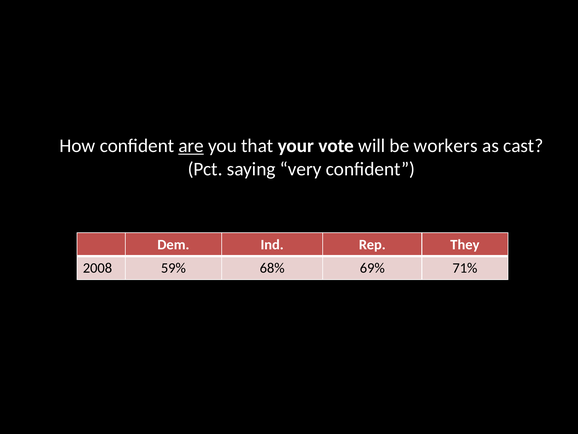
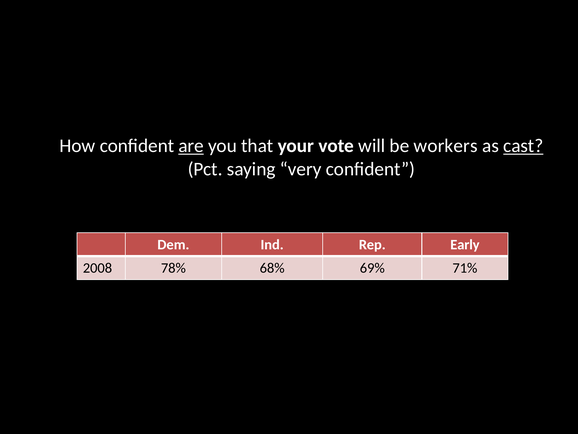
cast underline: none -> present (523, 146)
They: They -> Early (465, 244)
59%: 59% -> 78% (173, 268)
